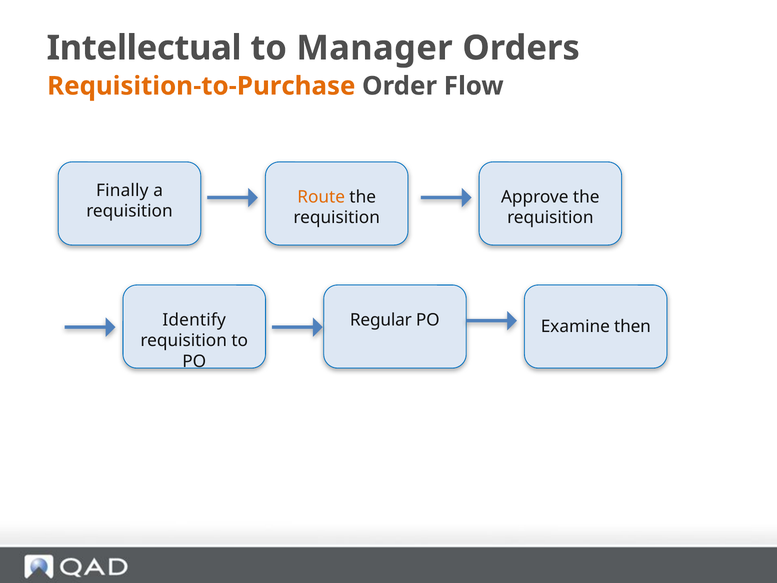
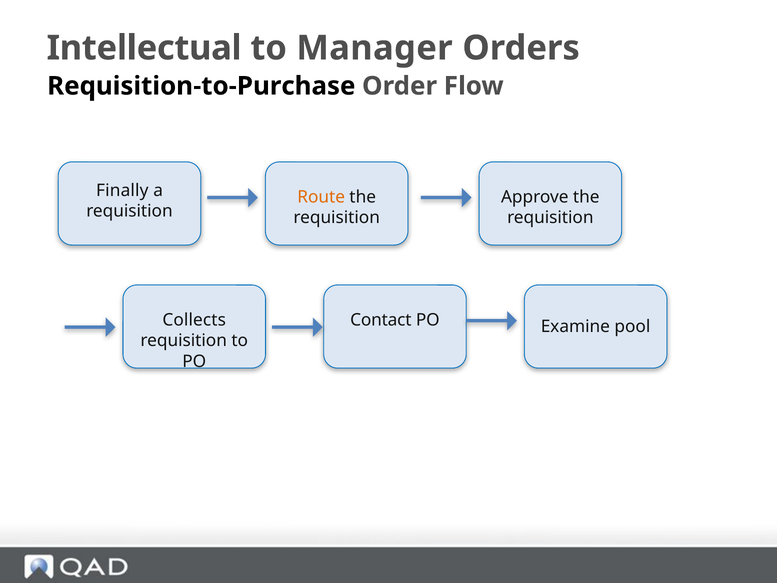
Requisition-to-Purchase colour: orange -> black (201, 86)
Identify: Identify -> Collects (194, 320)
Regular: Regular -> Contact (381, 320)
then: then -> pool (632, 326)
